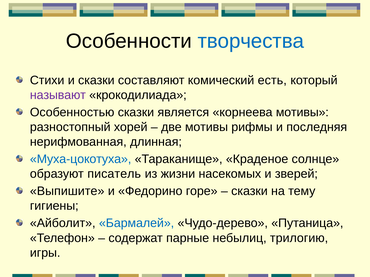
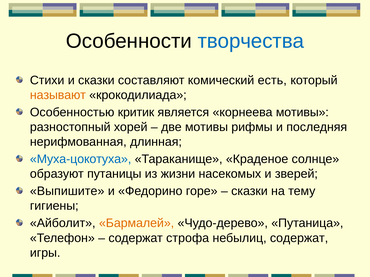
называют colour: purple -> orange (58, 95)
Особенностью сказки: сказки -> критик (136, 113)
писатель: писатель -> путаницы (114, 174)
Бармалей colour: blue -> orange (137, 224)
парные: парные -> строфа (188, 238)
небылиц трилогию: трилогию -> содержат (299, 238)
